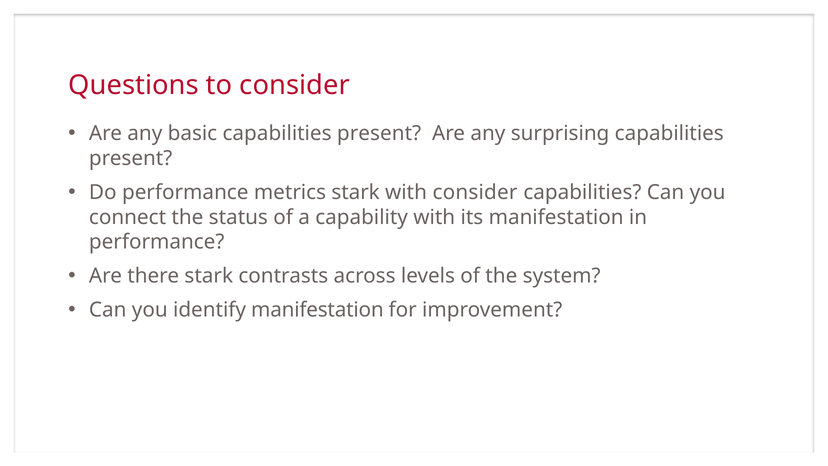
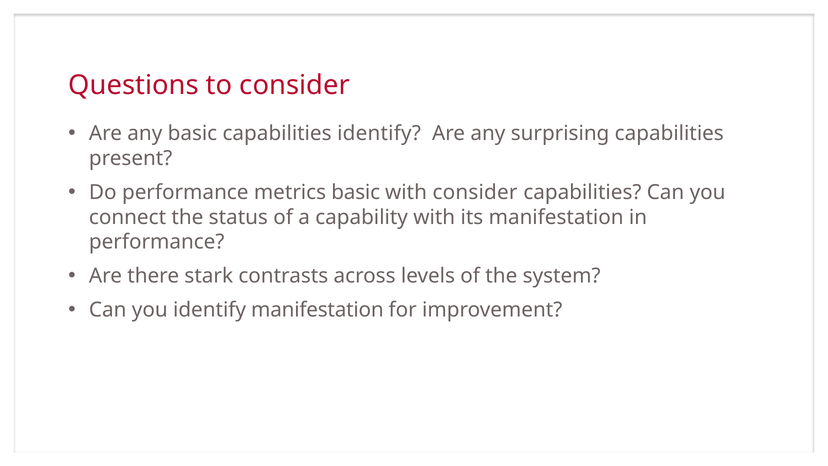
basic capabilities present: present -> identify (379, 133)
metrics stark: stark -> basic (356, 192)
